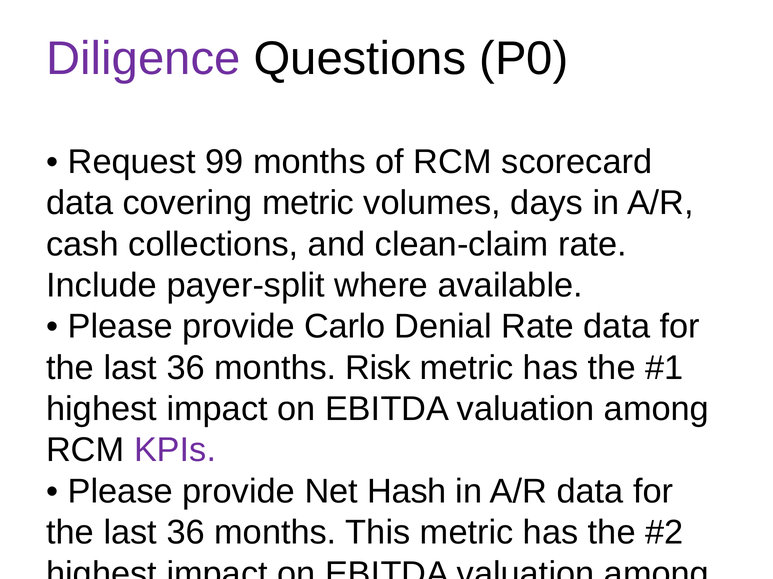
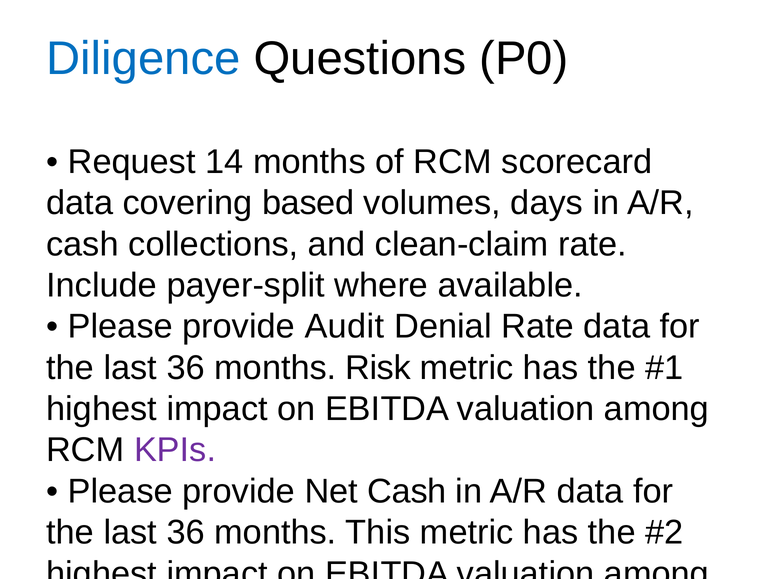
Diligence colour: purple -> blue (143, 59)
99: 99 -> 14 (224, 162)
covering metric: metric -> based (308, 203)
Carlo: Carlo -> Audit (344, 327)
Net Hash: Hash -> Cash (407, 492)
